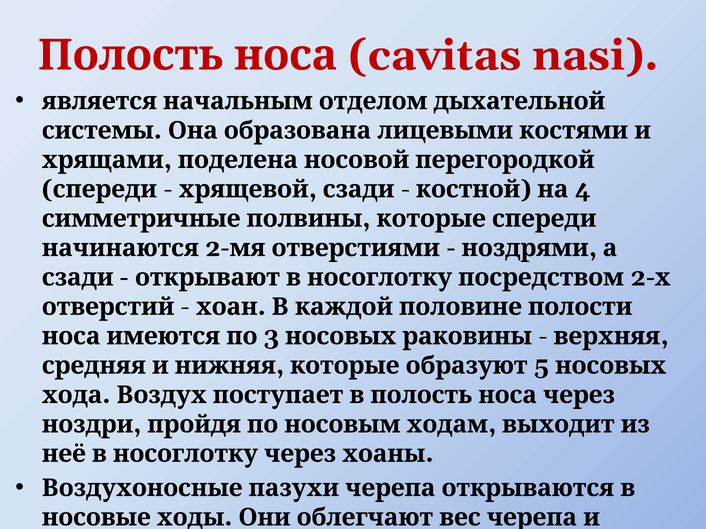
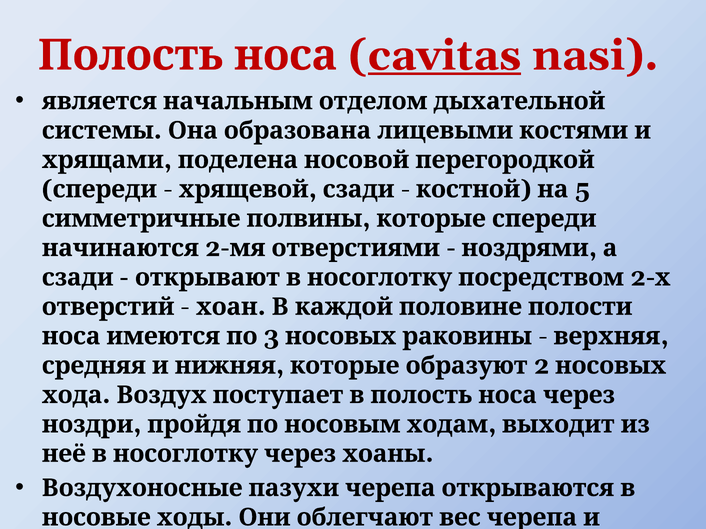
cavitas underline: none -> present (444, 55)
4: 4 -> 5 (582, 189)
5: 5 -> 2 (542, 366)
